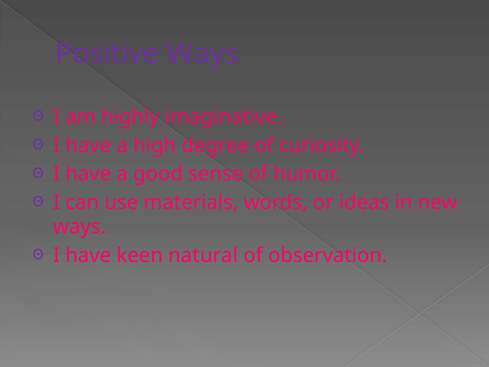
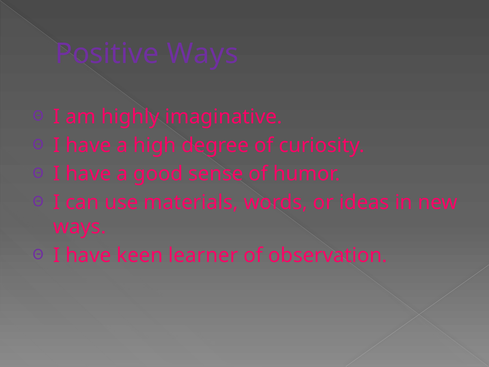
natural: natural -> learner (203, 255)
